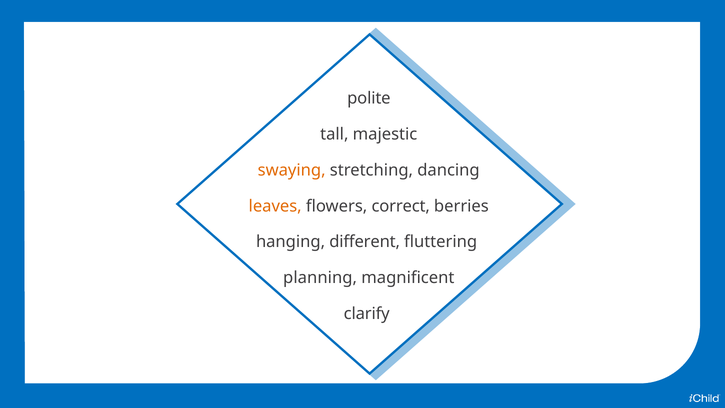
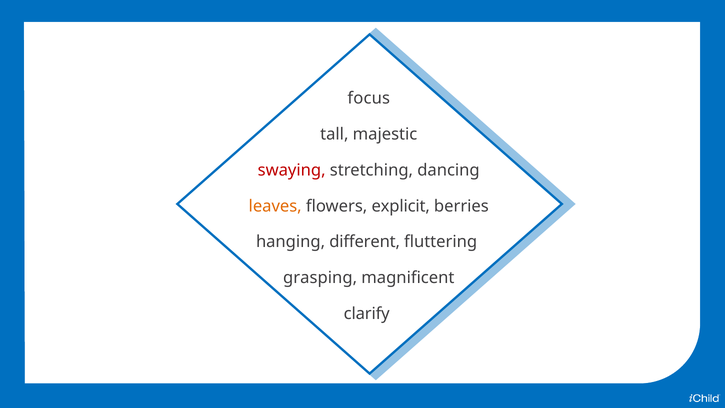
polite: polite -> focus (369, 98)
swaying colour: orange -> red (292, 170)
correct: correct -> explicit (401, 206)
planning: planning -> grasping (320, 278)
